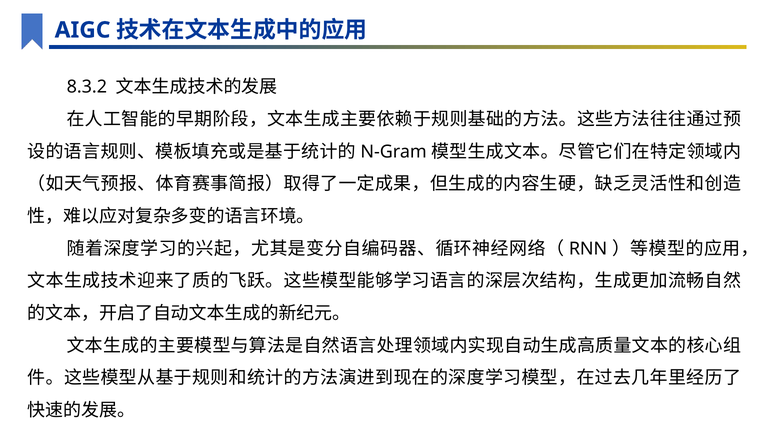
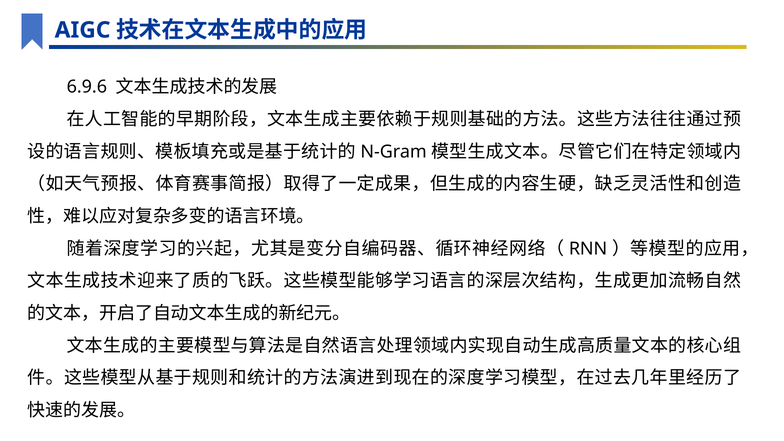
8.3.2: 8.3.2 -> 6.9.6 (87, 87)
